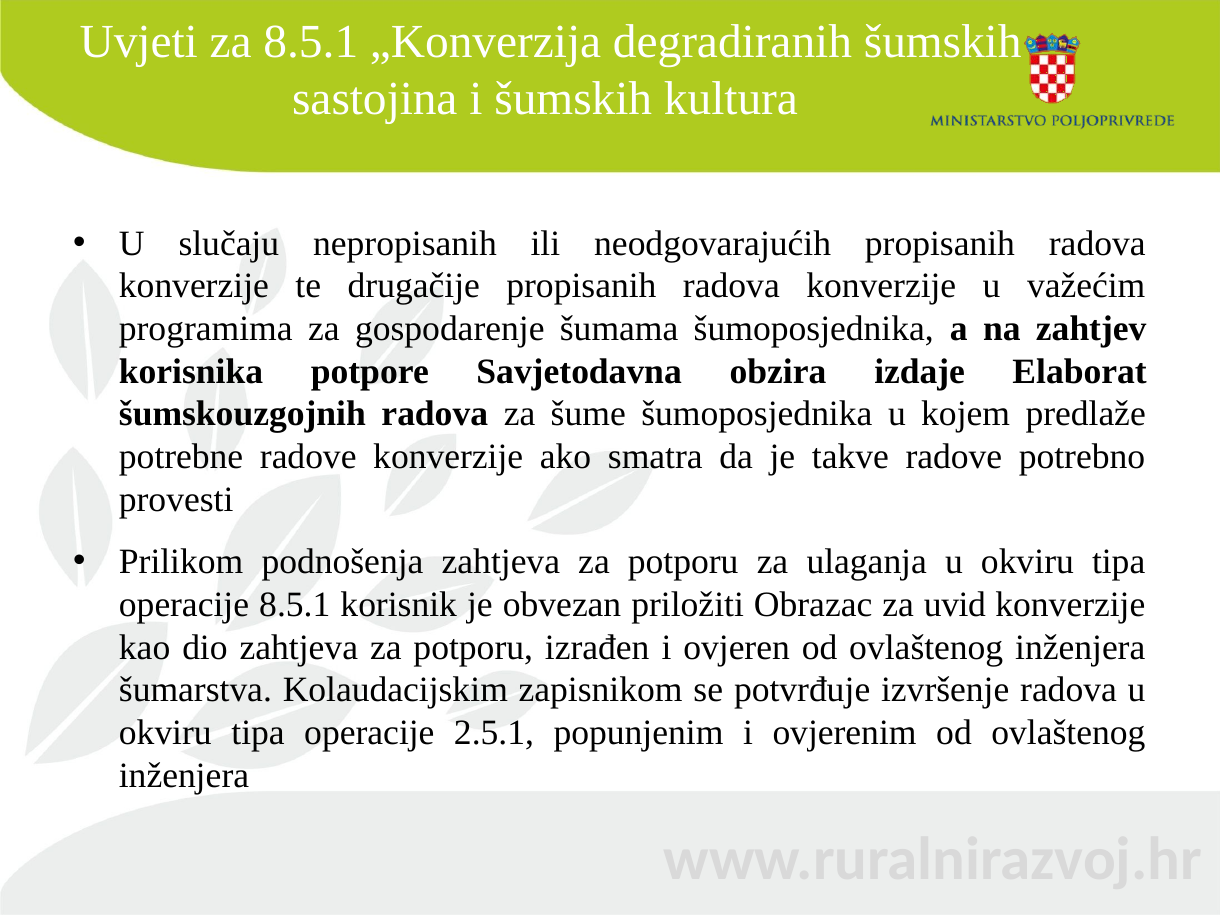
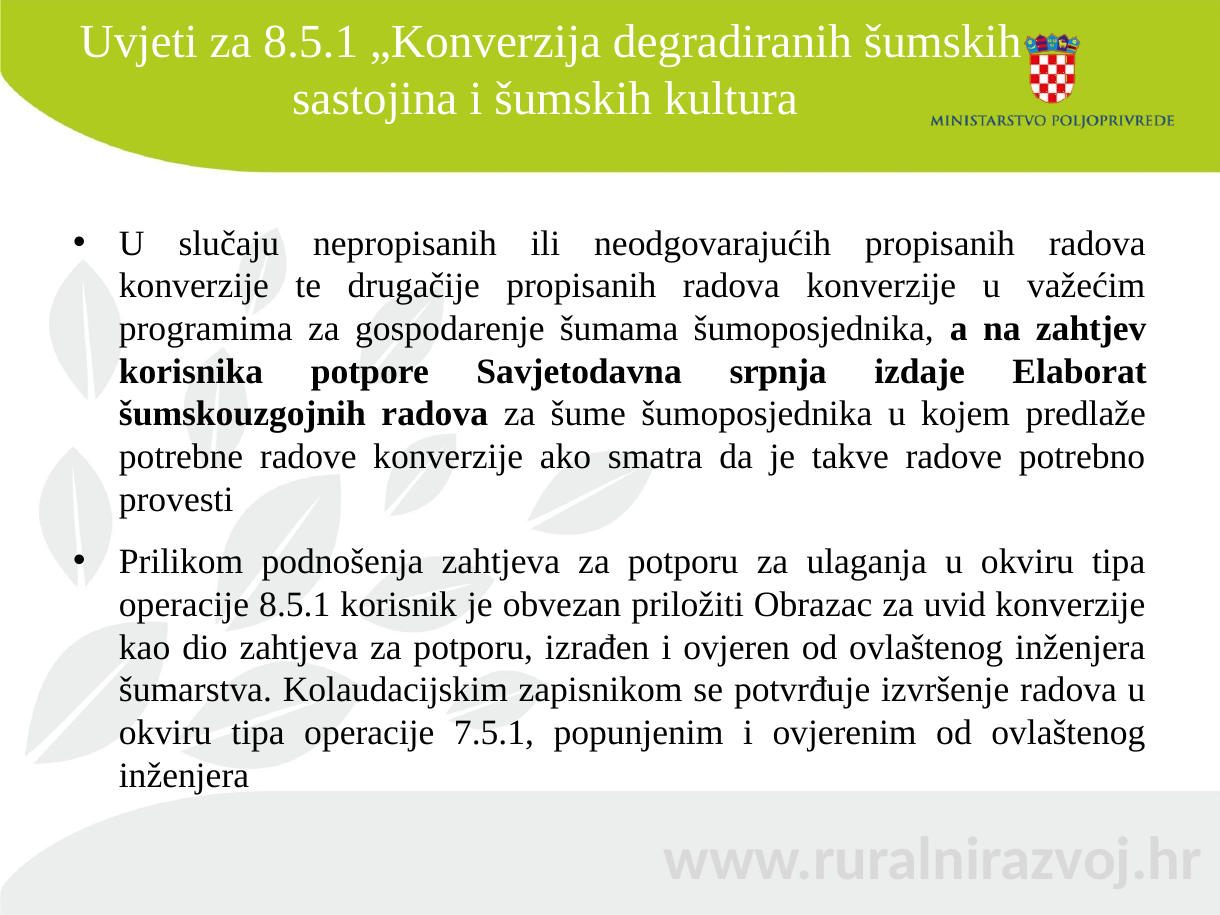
obzira: obzira -> srpnja (778, 372)
2.5.1: 2.5.1 -> 7.5.1 (494, 733)
